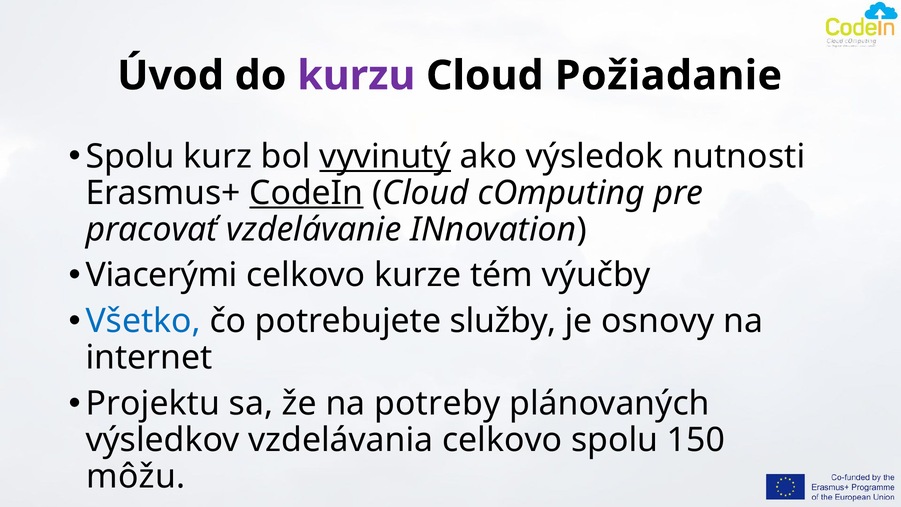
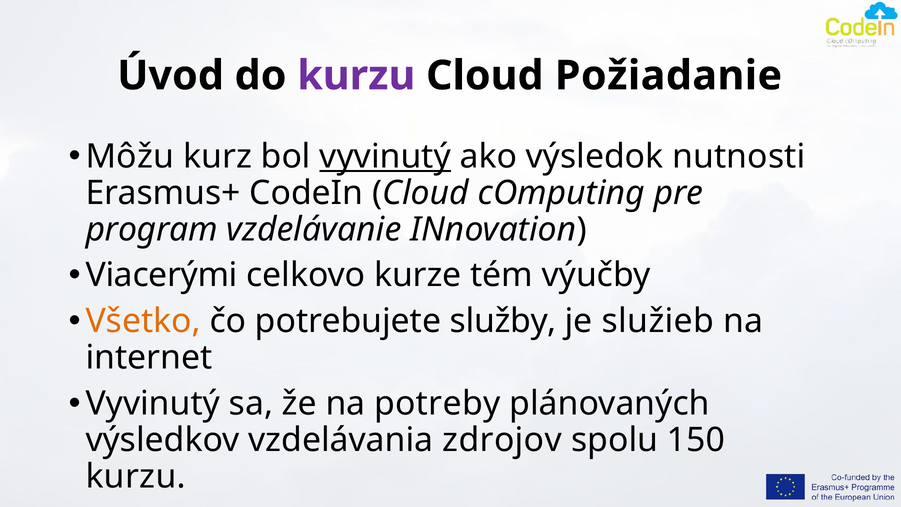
Spolu: Spolu -> Môžu (130, 156)
CodeIn underline: present -> none (306, 193)
pracovať: pracovať -> program (152, 229)
Všetko colour: blue -> orange (143, 321)
osnovy: osnovy -> služieb (658, 321)
Projektu: Projektu -> Vyvinutý (153, 404)
vzdelávania celkovo: celkovo -> zdrojov (502, 440)
môžu: môžu -> kurzu (136, 477)
